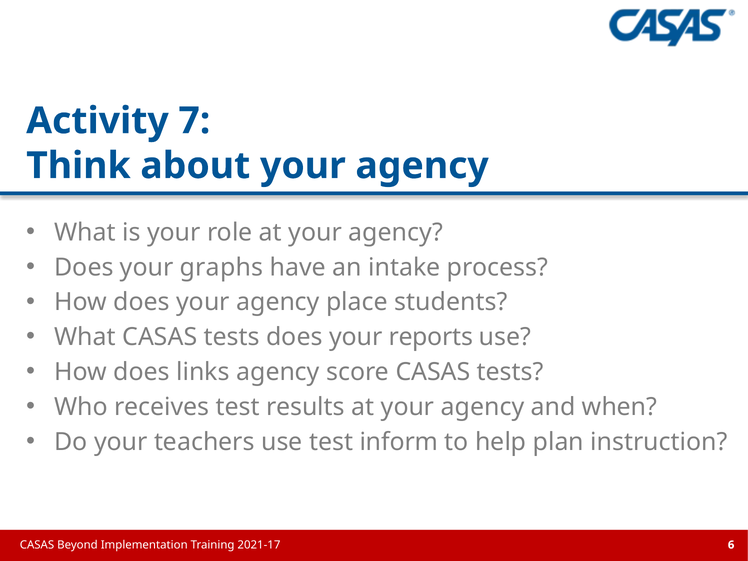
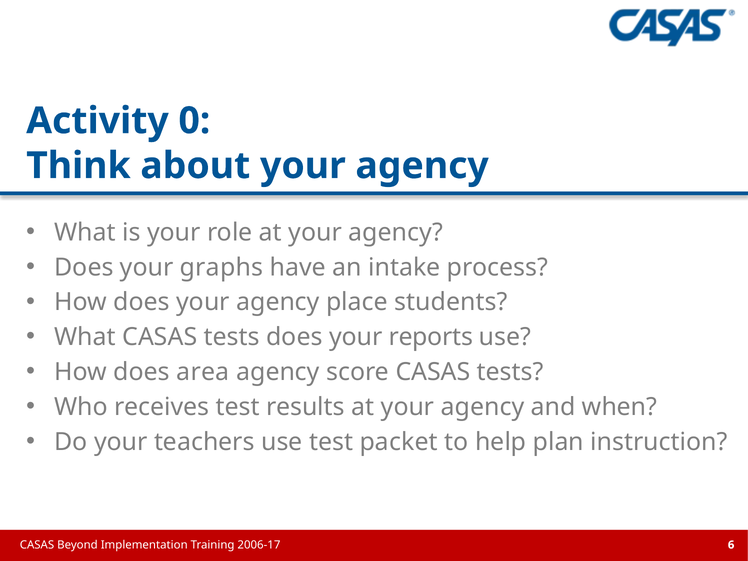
7: 7 -> 0 (194, 121)
links: links -> area (203, 372)
inform: inform -> packet (399, 442)
2021-17: 2021-17 -> 2006-17 (259, 545)
